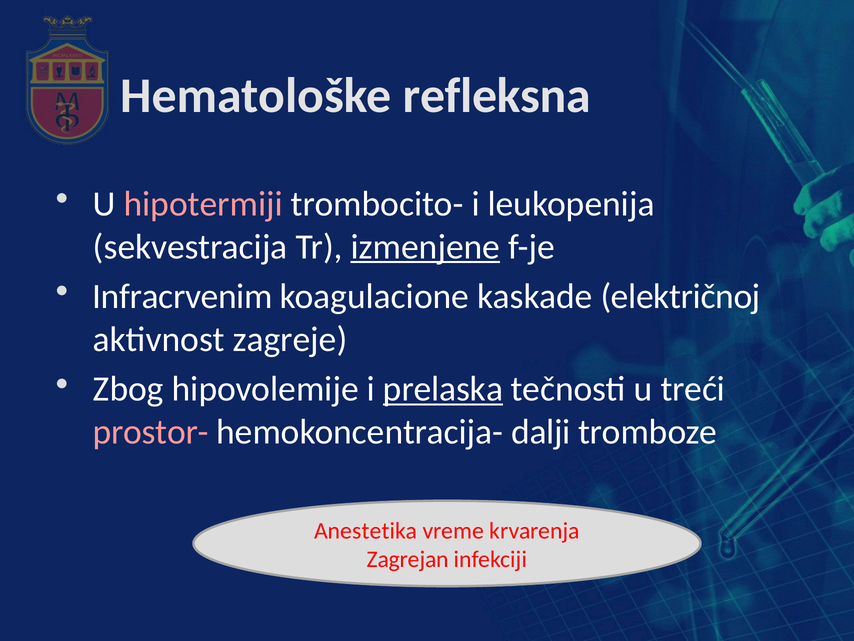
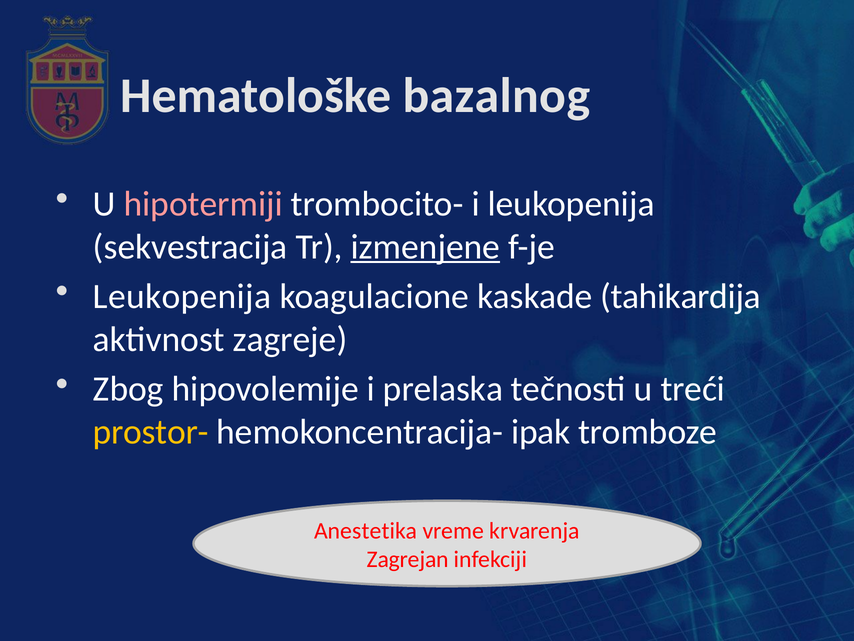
refleksna: refleksna -> bazalnog (496, 95)
Infracrvenim: Infracrvenim -> Leukopenija (182, 296)
električnoj: električnoj -> tahikardija (681, 296)
prelaska underline: present -> none (443, 389)
prostor- colour: pink -> yellow (151, 432)
dalji: dalji -> ipak (541, 432)
